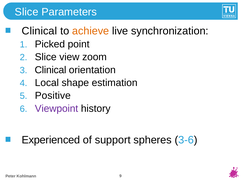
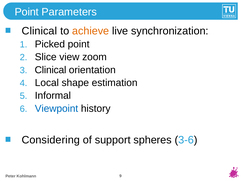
Slice: Slice -> Point (27, 12)
Positive: Positive -> Informal (53, 96)
Viewpoint colour: purple -> blue (57, 108)
Experienced: Experienced -> Considering (51, 140)
